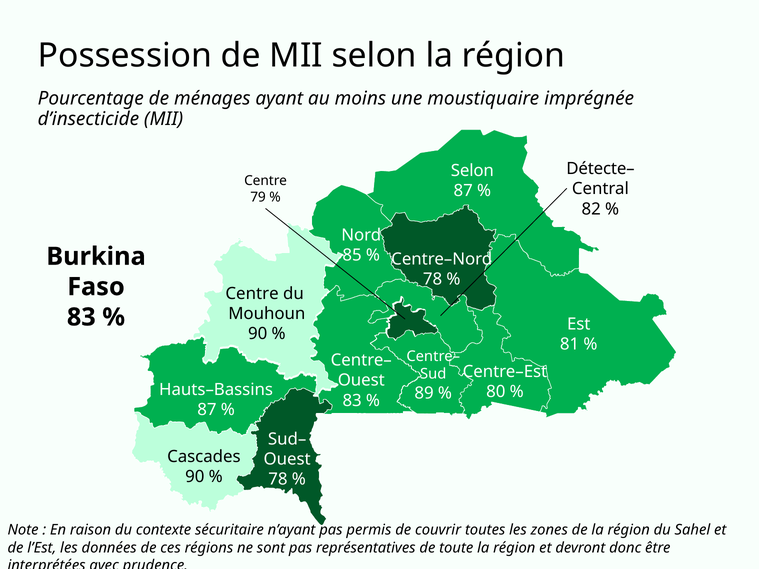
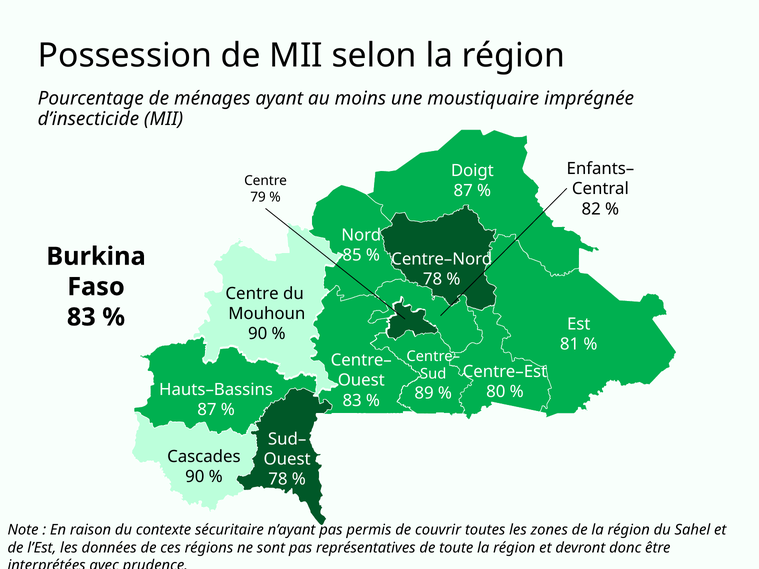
Détecte–: Détecte– -> Enfants– (600, 169)
Selon: Selon -> Doigt (472, 171)
